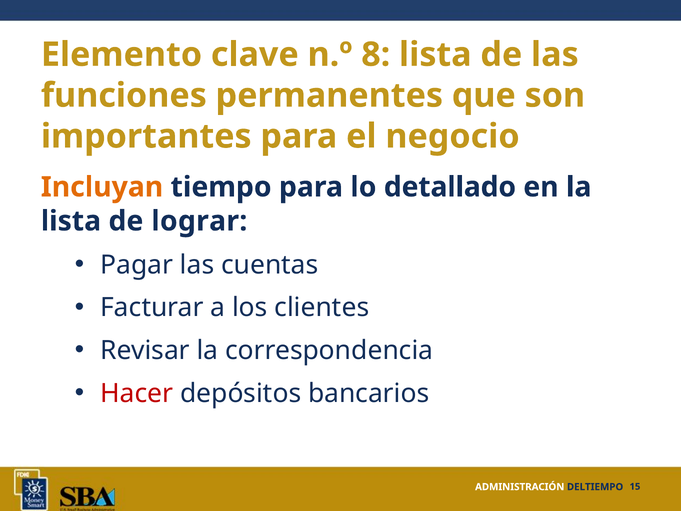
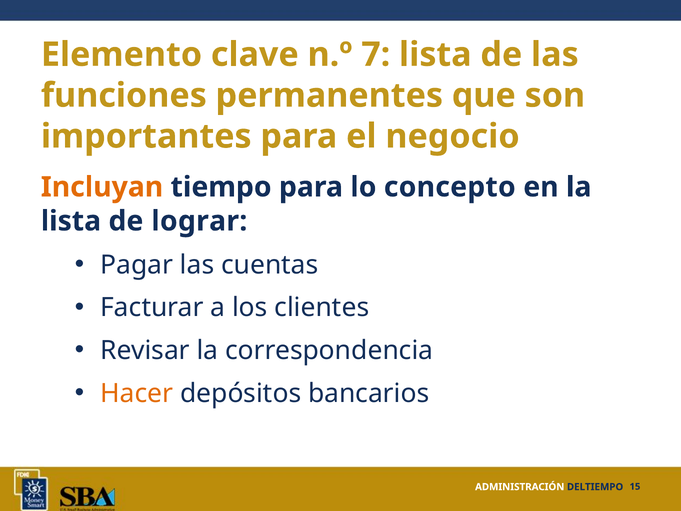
8: 8 -> 7 (376, 55)
detallado: detallado -> concepto (450, 187)
Hacer colour: red -> orange (137, 393)
